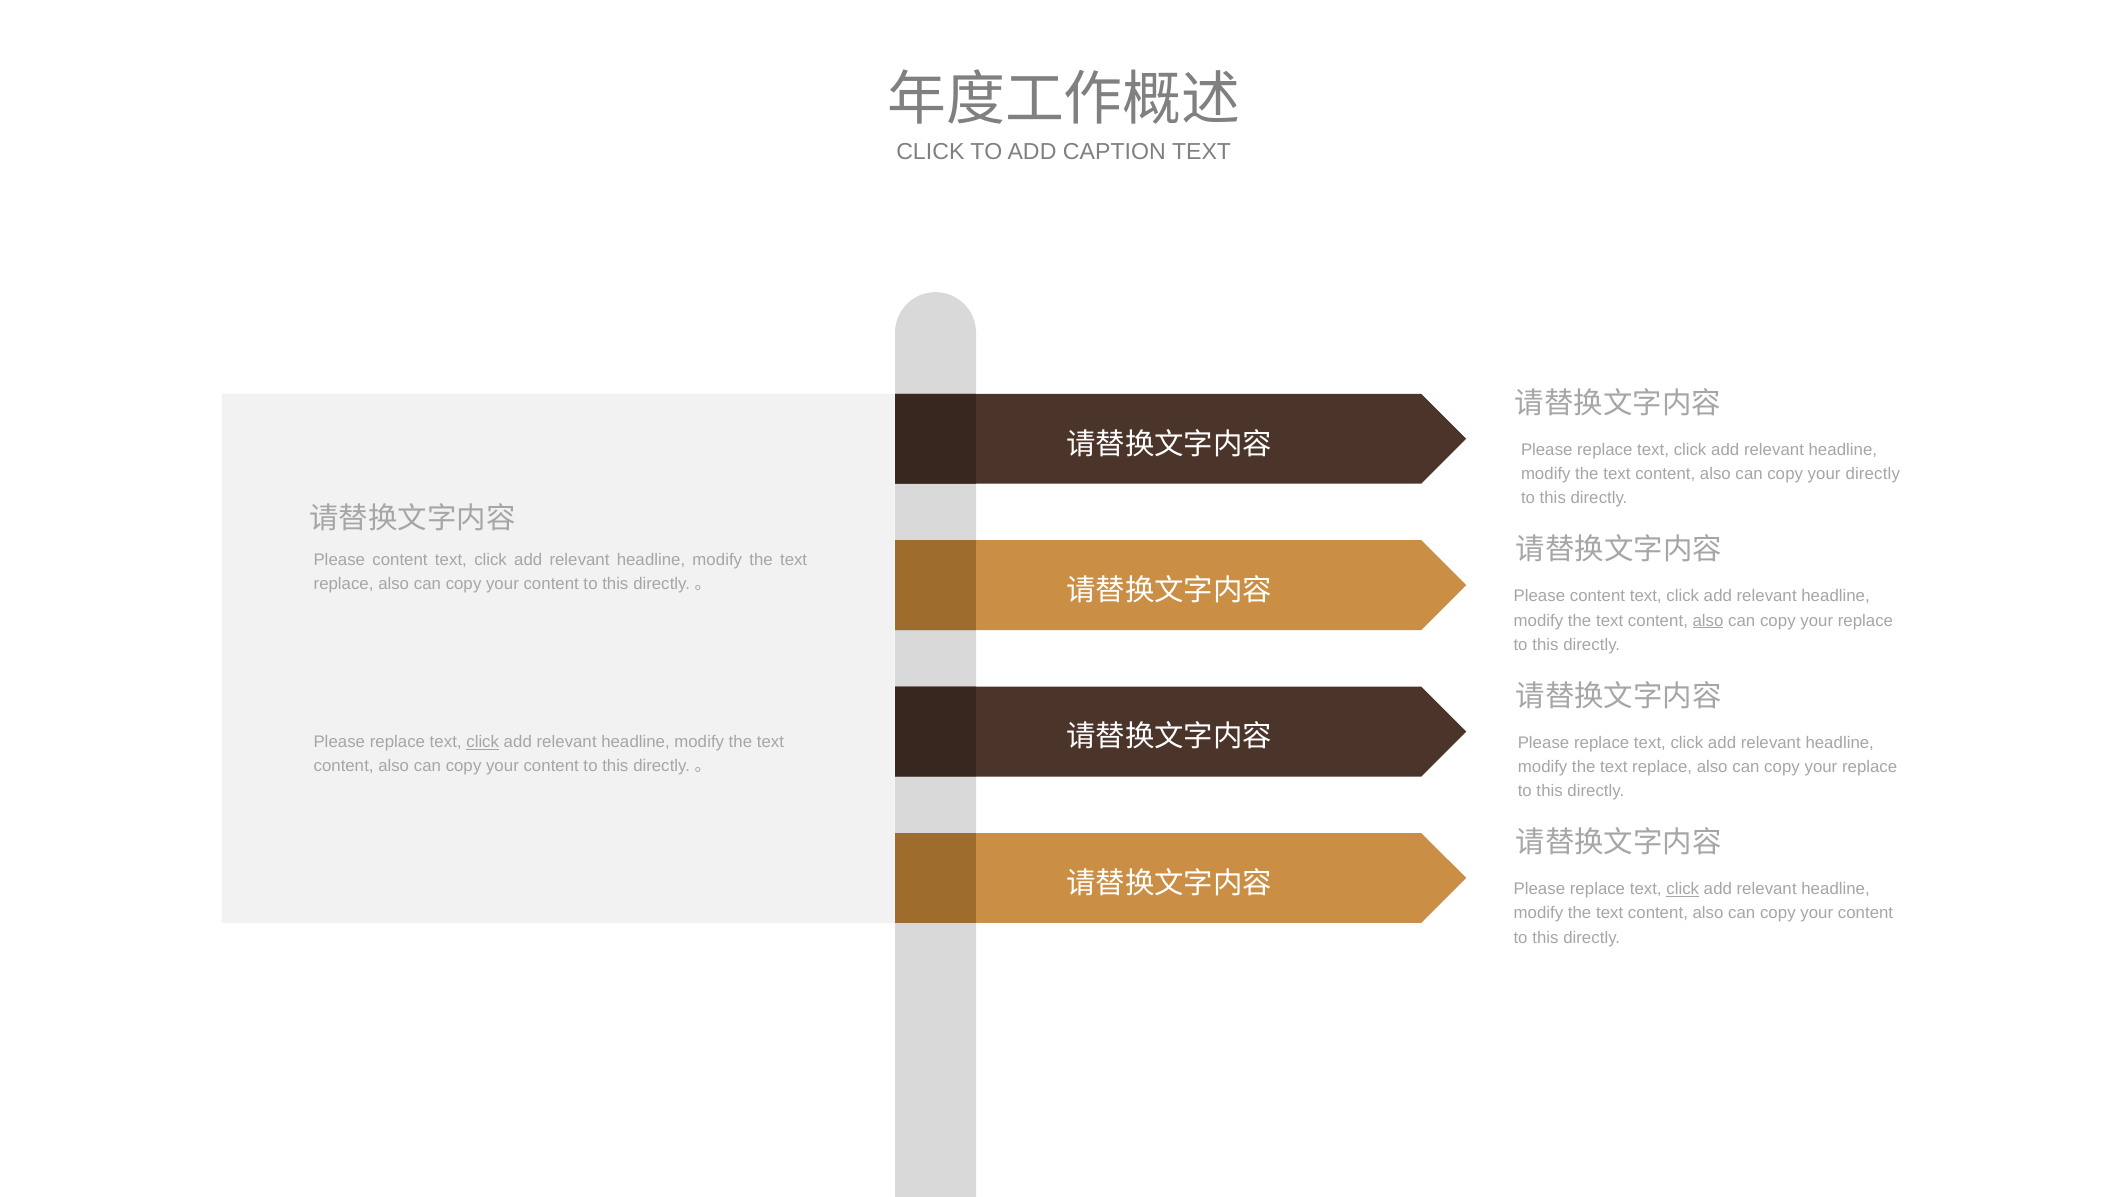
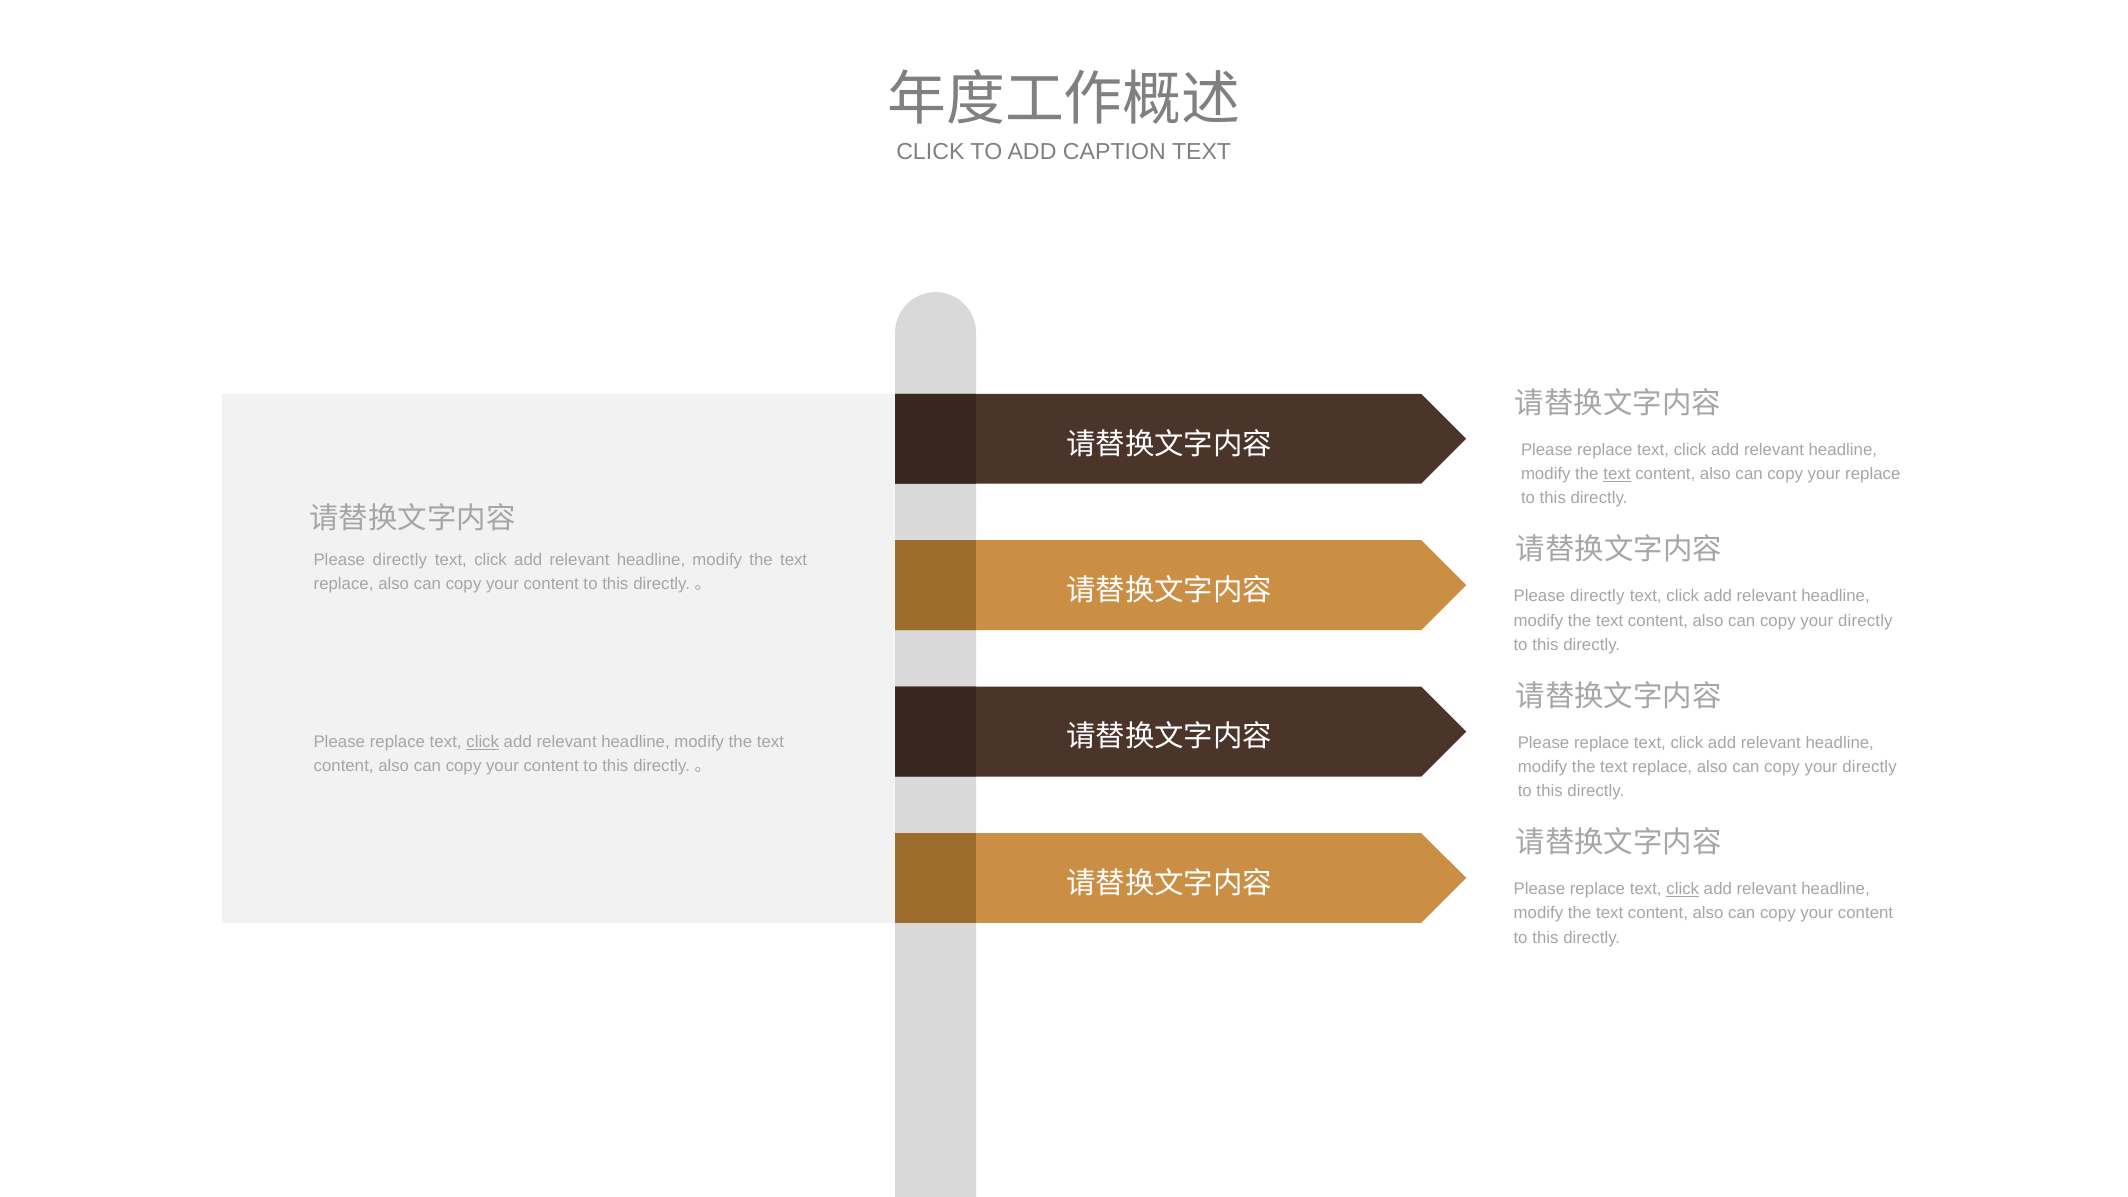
text underline: none -> present (1617, 474)
your directly: directly -> replace (1873, 474)
content: content -> directly (400, 560)
content: content -> directly (1597, 596)
also underline: present -> none (1708, 621)
replace: replace -> directly (1865, 621)
replace: replace -> directly (1870, 767)
